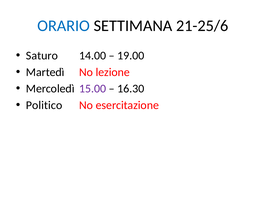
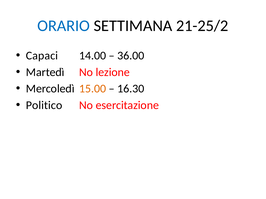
21-25/6: 21-25/6 -> 21-25/2 (202, 26)
Saturo: Saturo -> Capaci (42, 56)
19.00: 19.00 -> 36.00 (131, 56)
15.00 colour: purple -> orange (93, 89)
